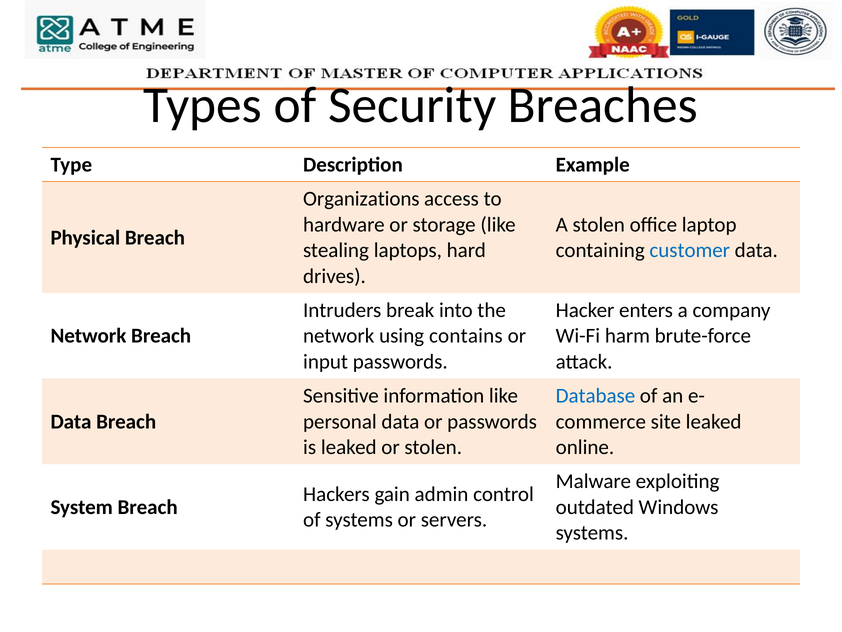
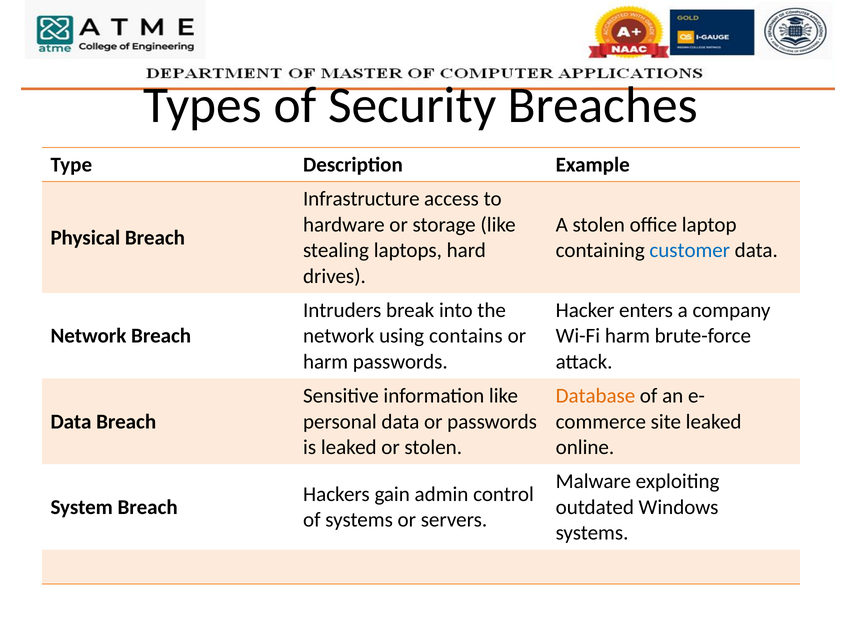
Organizations: Organizations -> Infrastructure (361, 199)
input: input -> harm (326, 361)
Database colour: blue -> orange (595, 396)
